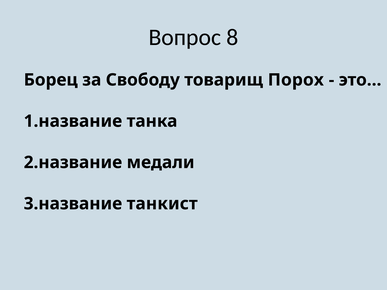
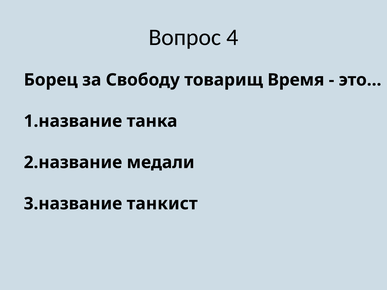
8: 8 -> 4 (232, 37)
Порох: Порох -> Время (296, 80)
